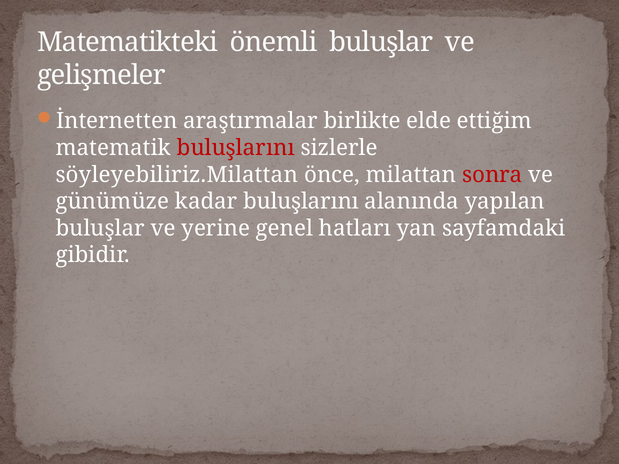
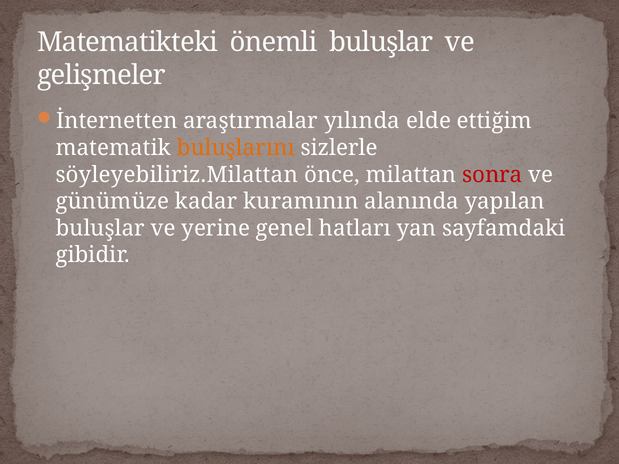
birlikte: birlikte -> yılında (362, 121)
buluşlarını colour: red -> orange (236, 148)
kadar buluşlarını: buluşlarını -> kuramının (301, 202)
